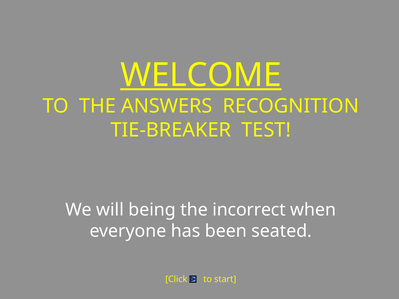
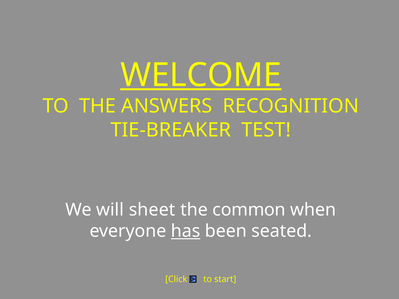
being: being -> sheet (152, 210)
incorrect: incorrect -> common (249, 210)
has underline: none -> present (186, 231)
